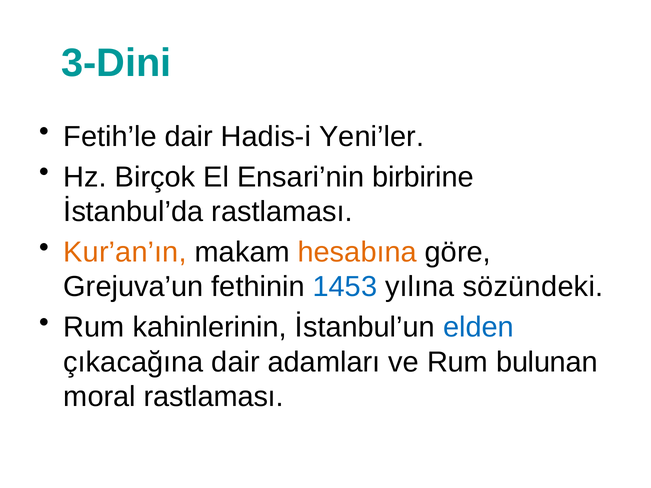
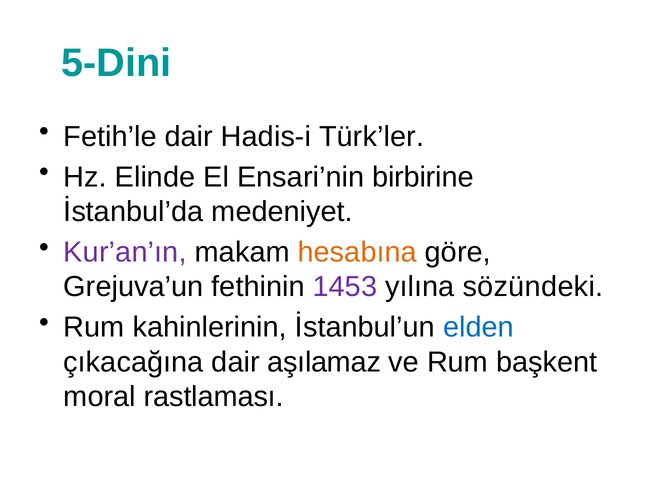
3-Dini: 3-Dini -> 5-Dini (116, 63)
Yeni’ler: Yeni’ler -> Türk’ler (372, 137)
Birçok: Birçok -> Elinde (155, 177)
İstanbul’da rastlaması: rastlaması -> medeniyet (282, 212)
Kur’an’ın colour: orange -> purple (125, 252)
1453 colour: blue -> purple (345, 287)
adamları: adamları -> aşılamaz (324, 362)
bulunan: bulunan -> başkent (547, 362)
